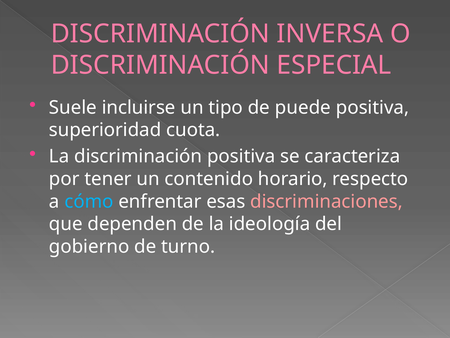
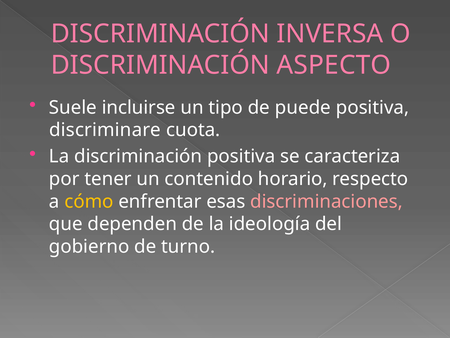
ESPECIAL: ESPECIAL -> ASPECTO (334, 65)
superioridad: superioridad -> discriminare (105, 130)
cómo colour: light blue -> yellow (89, 201)
